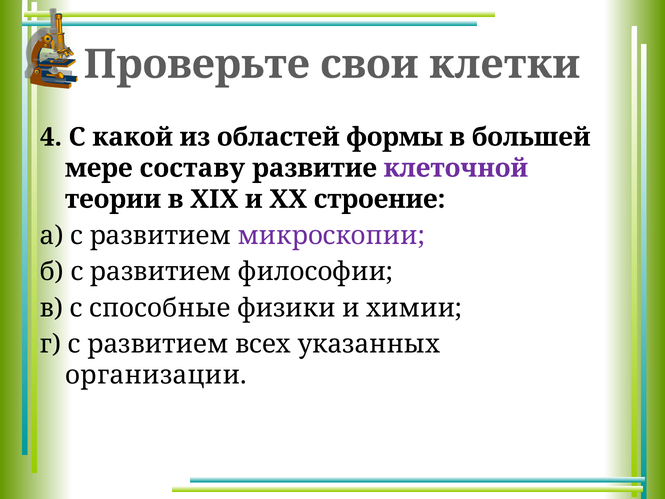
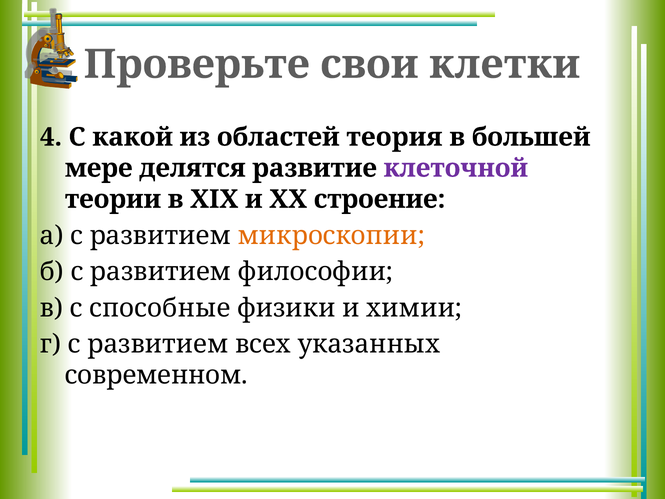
формы: формы -> теория (394, 137)
составу: составу -> делятся (192, 168)
микроскопии colour: purple -> orange (331, 235)
организации: организации -> современном (156, 375)
